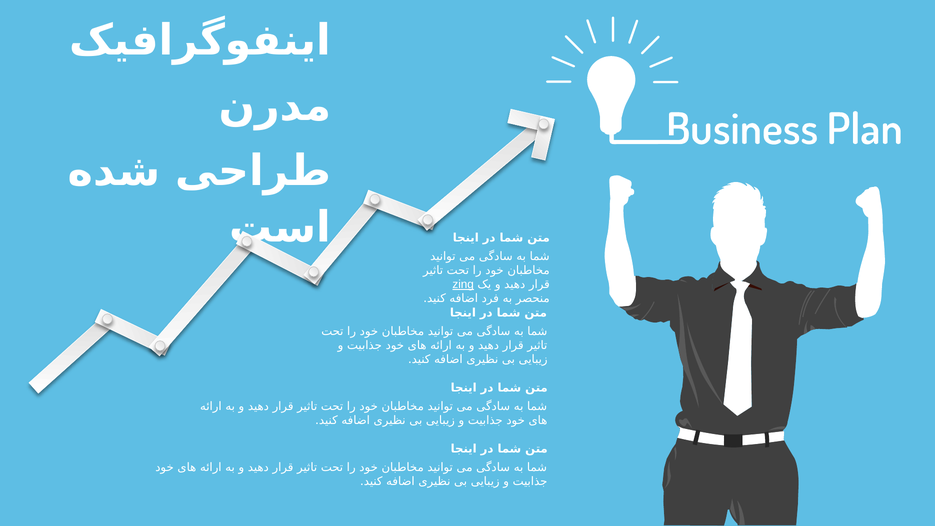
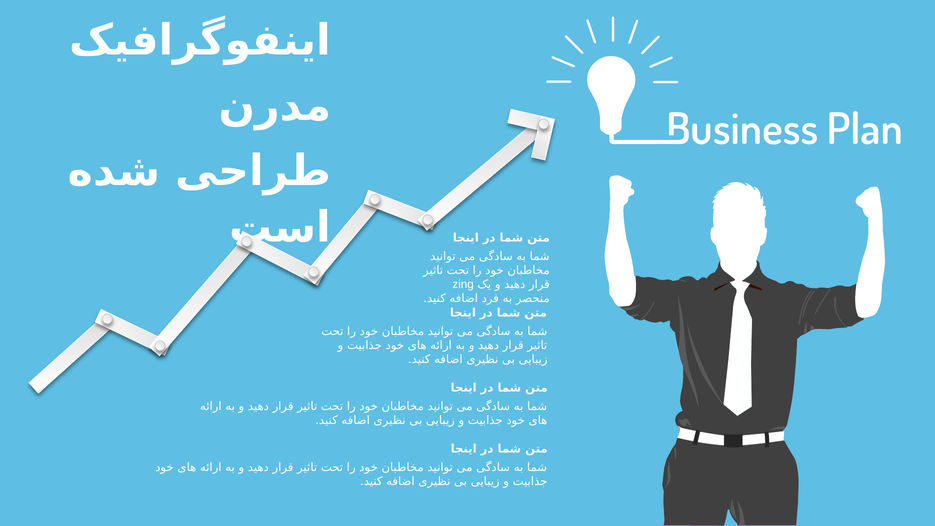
zing underline: present -> none (463, 284)
